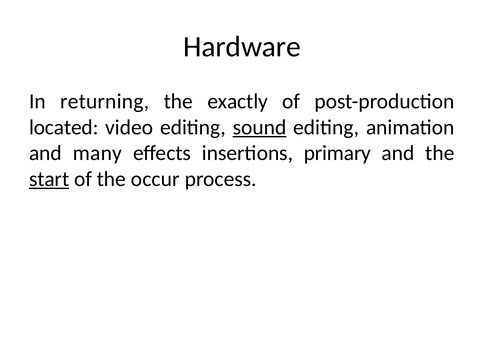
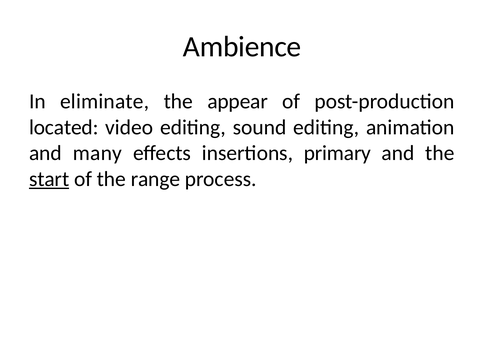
Hardware: Hardware -> Ambience (242, 47)
returning: returning -> eliminate (105, 102)
exactly: exactly -> appear (238, 102)
sound underline: present -> none (260, 127)
occur: occur -> range (155, 179)
